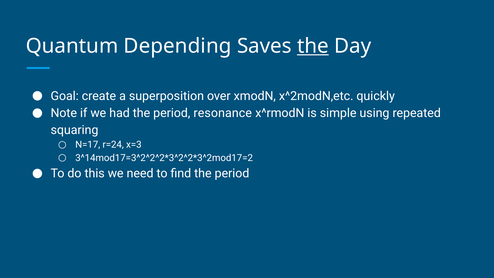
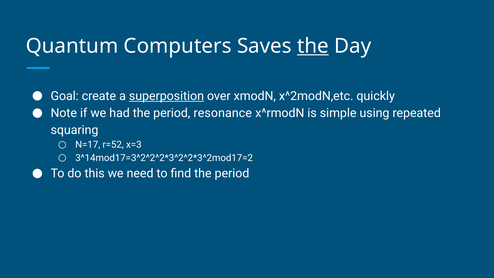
Depending: Depending -> Computers (178, 46)
superposition underline: none -> present (166, 96)
r=24: r=24 -> r=52 (113, 145)
